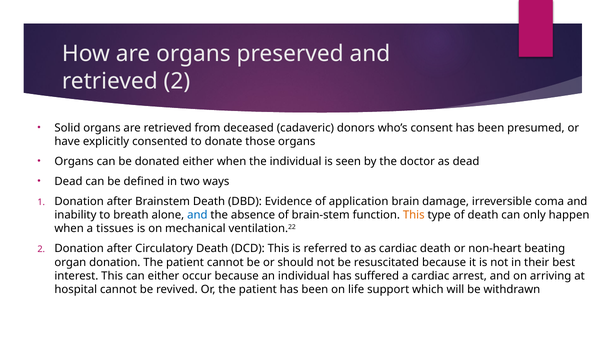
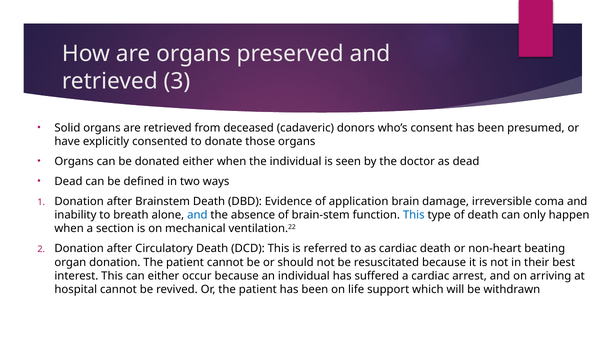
retrieved 2: 2 -> 3 (177, 81)
This colour: orange -> blue (414, 215)
tissues: tissues -> section (115, 229)
